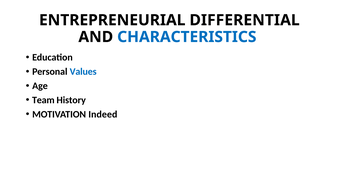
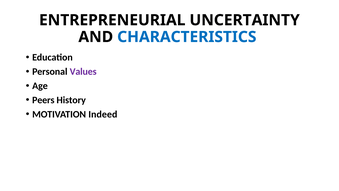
DIFFERENTIAL: DIFFERENTIAL -> UNCERTAINTY (245, 20)
Values colour: blue -> purple (83, 72)
Team: Team -> Peers (43, 100)
